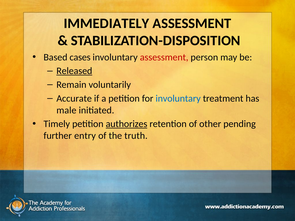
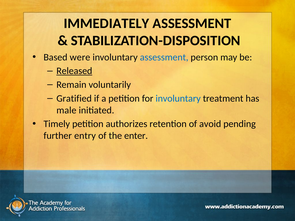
cases: cases -> were (80, 57)
assessment colour: red -> blue (164, 57)
Accurate: Accurate -> Gratified (74, 99)
authorizes underline: present -> none (127, 124)
other: other -> avoid (210, 124)
truth: truth -> enter (136, 136)
